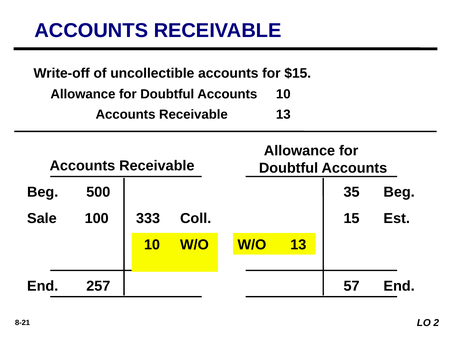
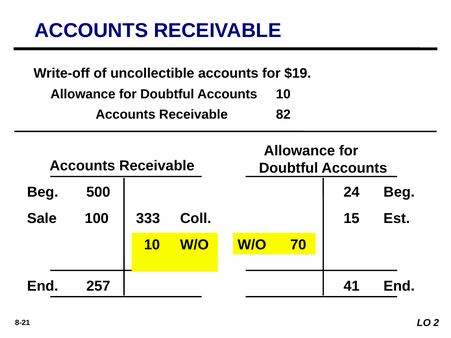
$15: $15 -> $19 (298, 73)
Receivable 13: 13 -> 82 (283, 114)
35: 35 -> 24 (352, 192)
W/O 13: 13 -> 70 (298, 245)
57: 57 -> 41 (352, 286)
